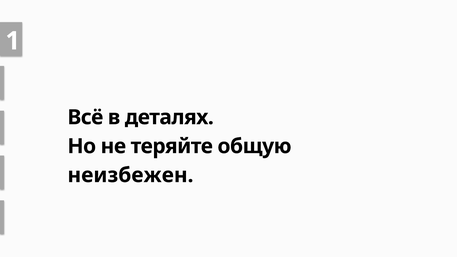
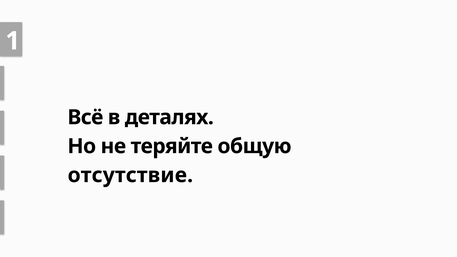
неизбежен: неизбежен -> отсутствие (130, 175)
